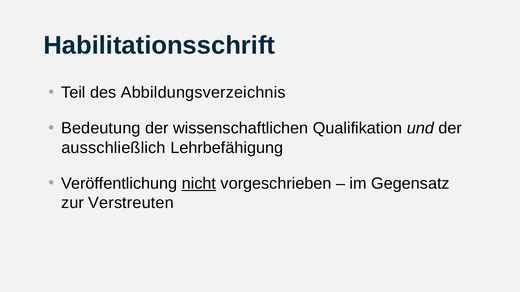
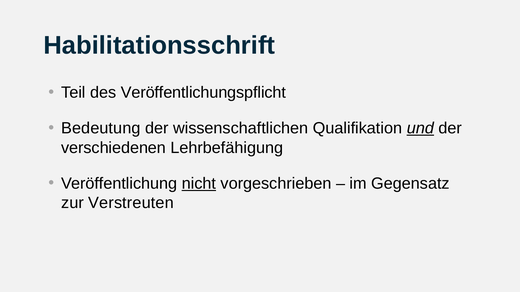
Abbildungsverzeichnis: Abbildungsverzeichnis -> Veröffentlichungspflicht (203, 93)
und underline: none -> present (420, 129)
ausschließlich: ausschließlich -> verschiedenen (114, 148)
